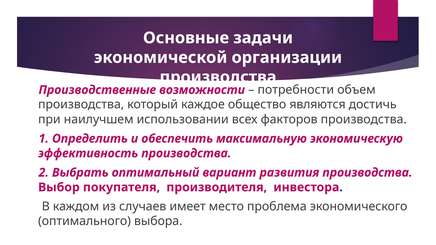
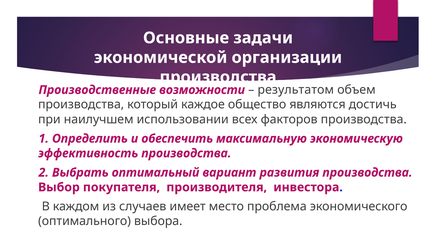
потребности: потребности -> результатом (296, 90)
